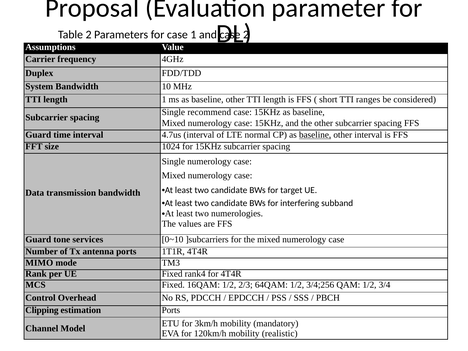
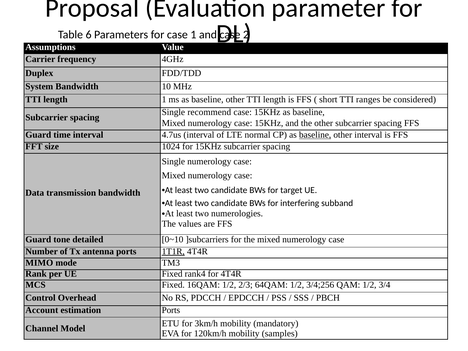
Table 2: 2 -> 6 (89, 35)
services: services -> detailed (88, 240)
1T1R underline: none -> present (173, 251)
Clipping: Clipping -> Account (42, 310)
realistic: realistic -> samples (280, 334)
